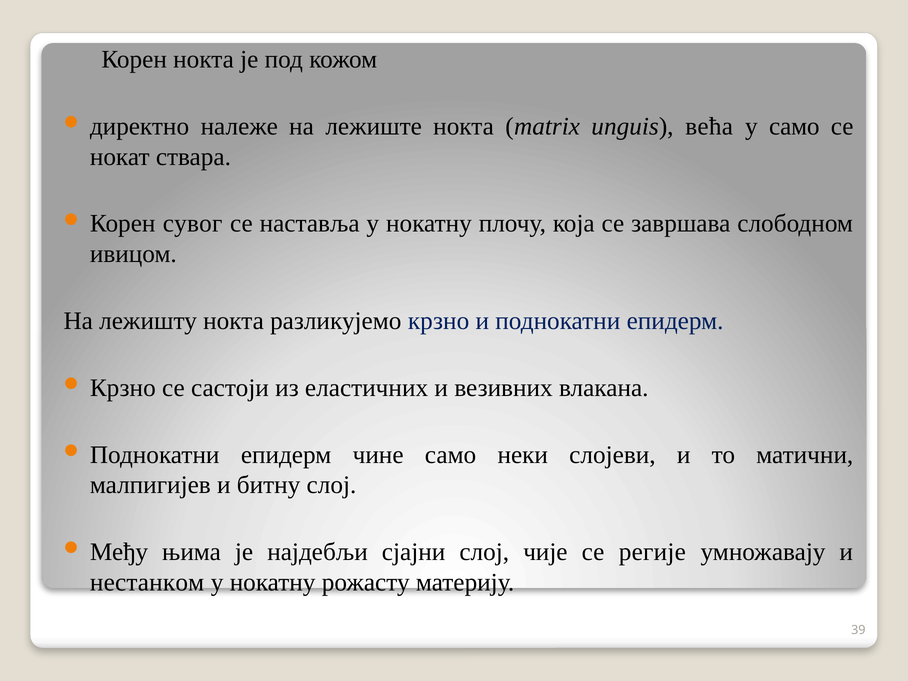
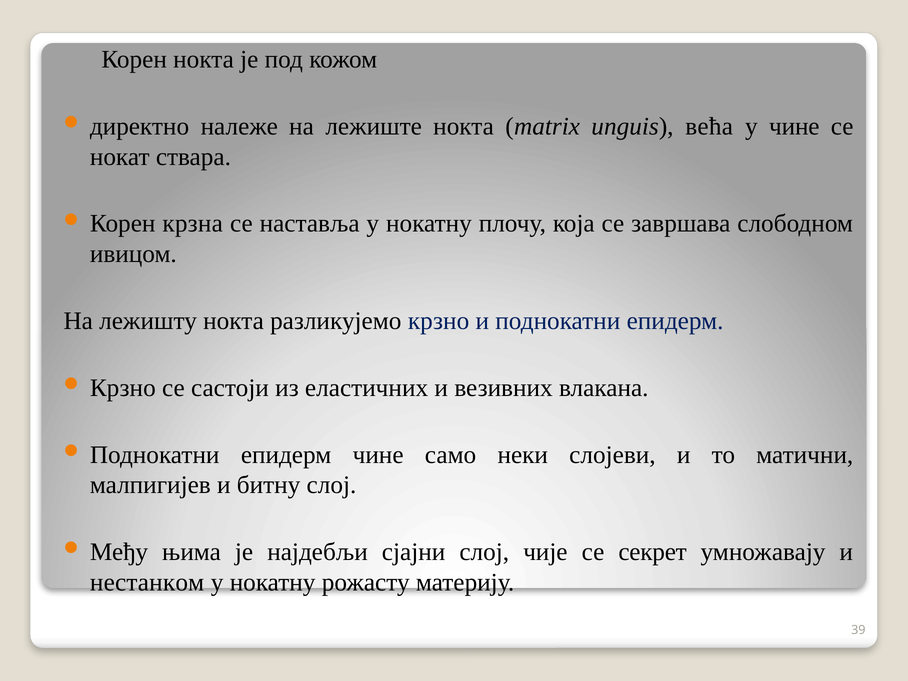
у само: само -> чине (794, 126)
сувог: сувог -> крзна (193, 224)
регије: регије -> секрет (653, 552)
